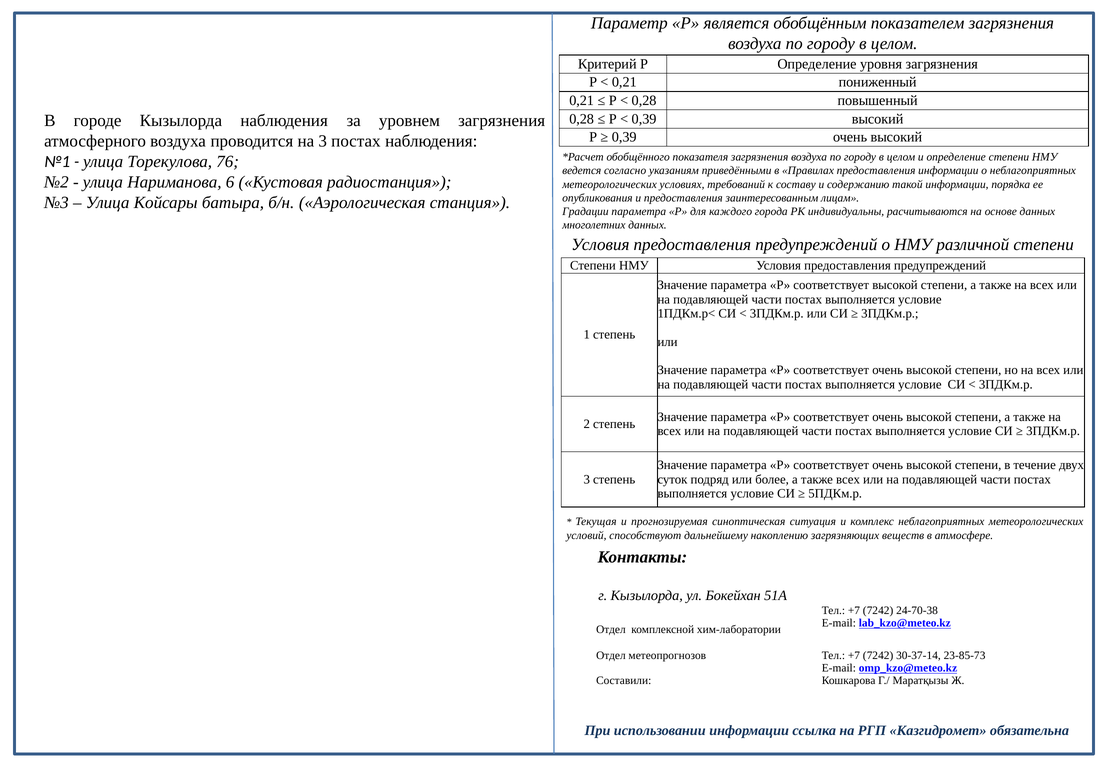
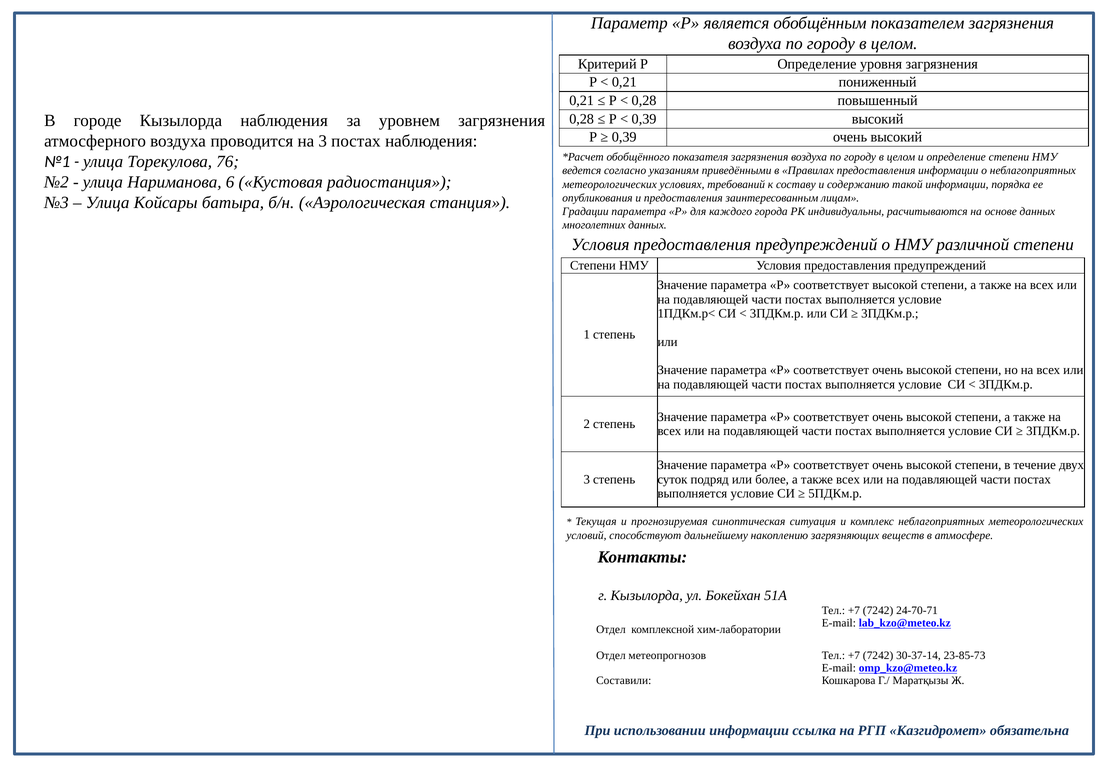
24-70-38: 24-70-38 -> 24-70-71 (917, 611)
